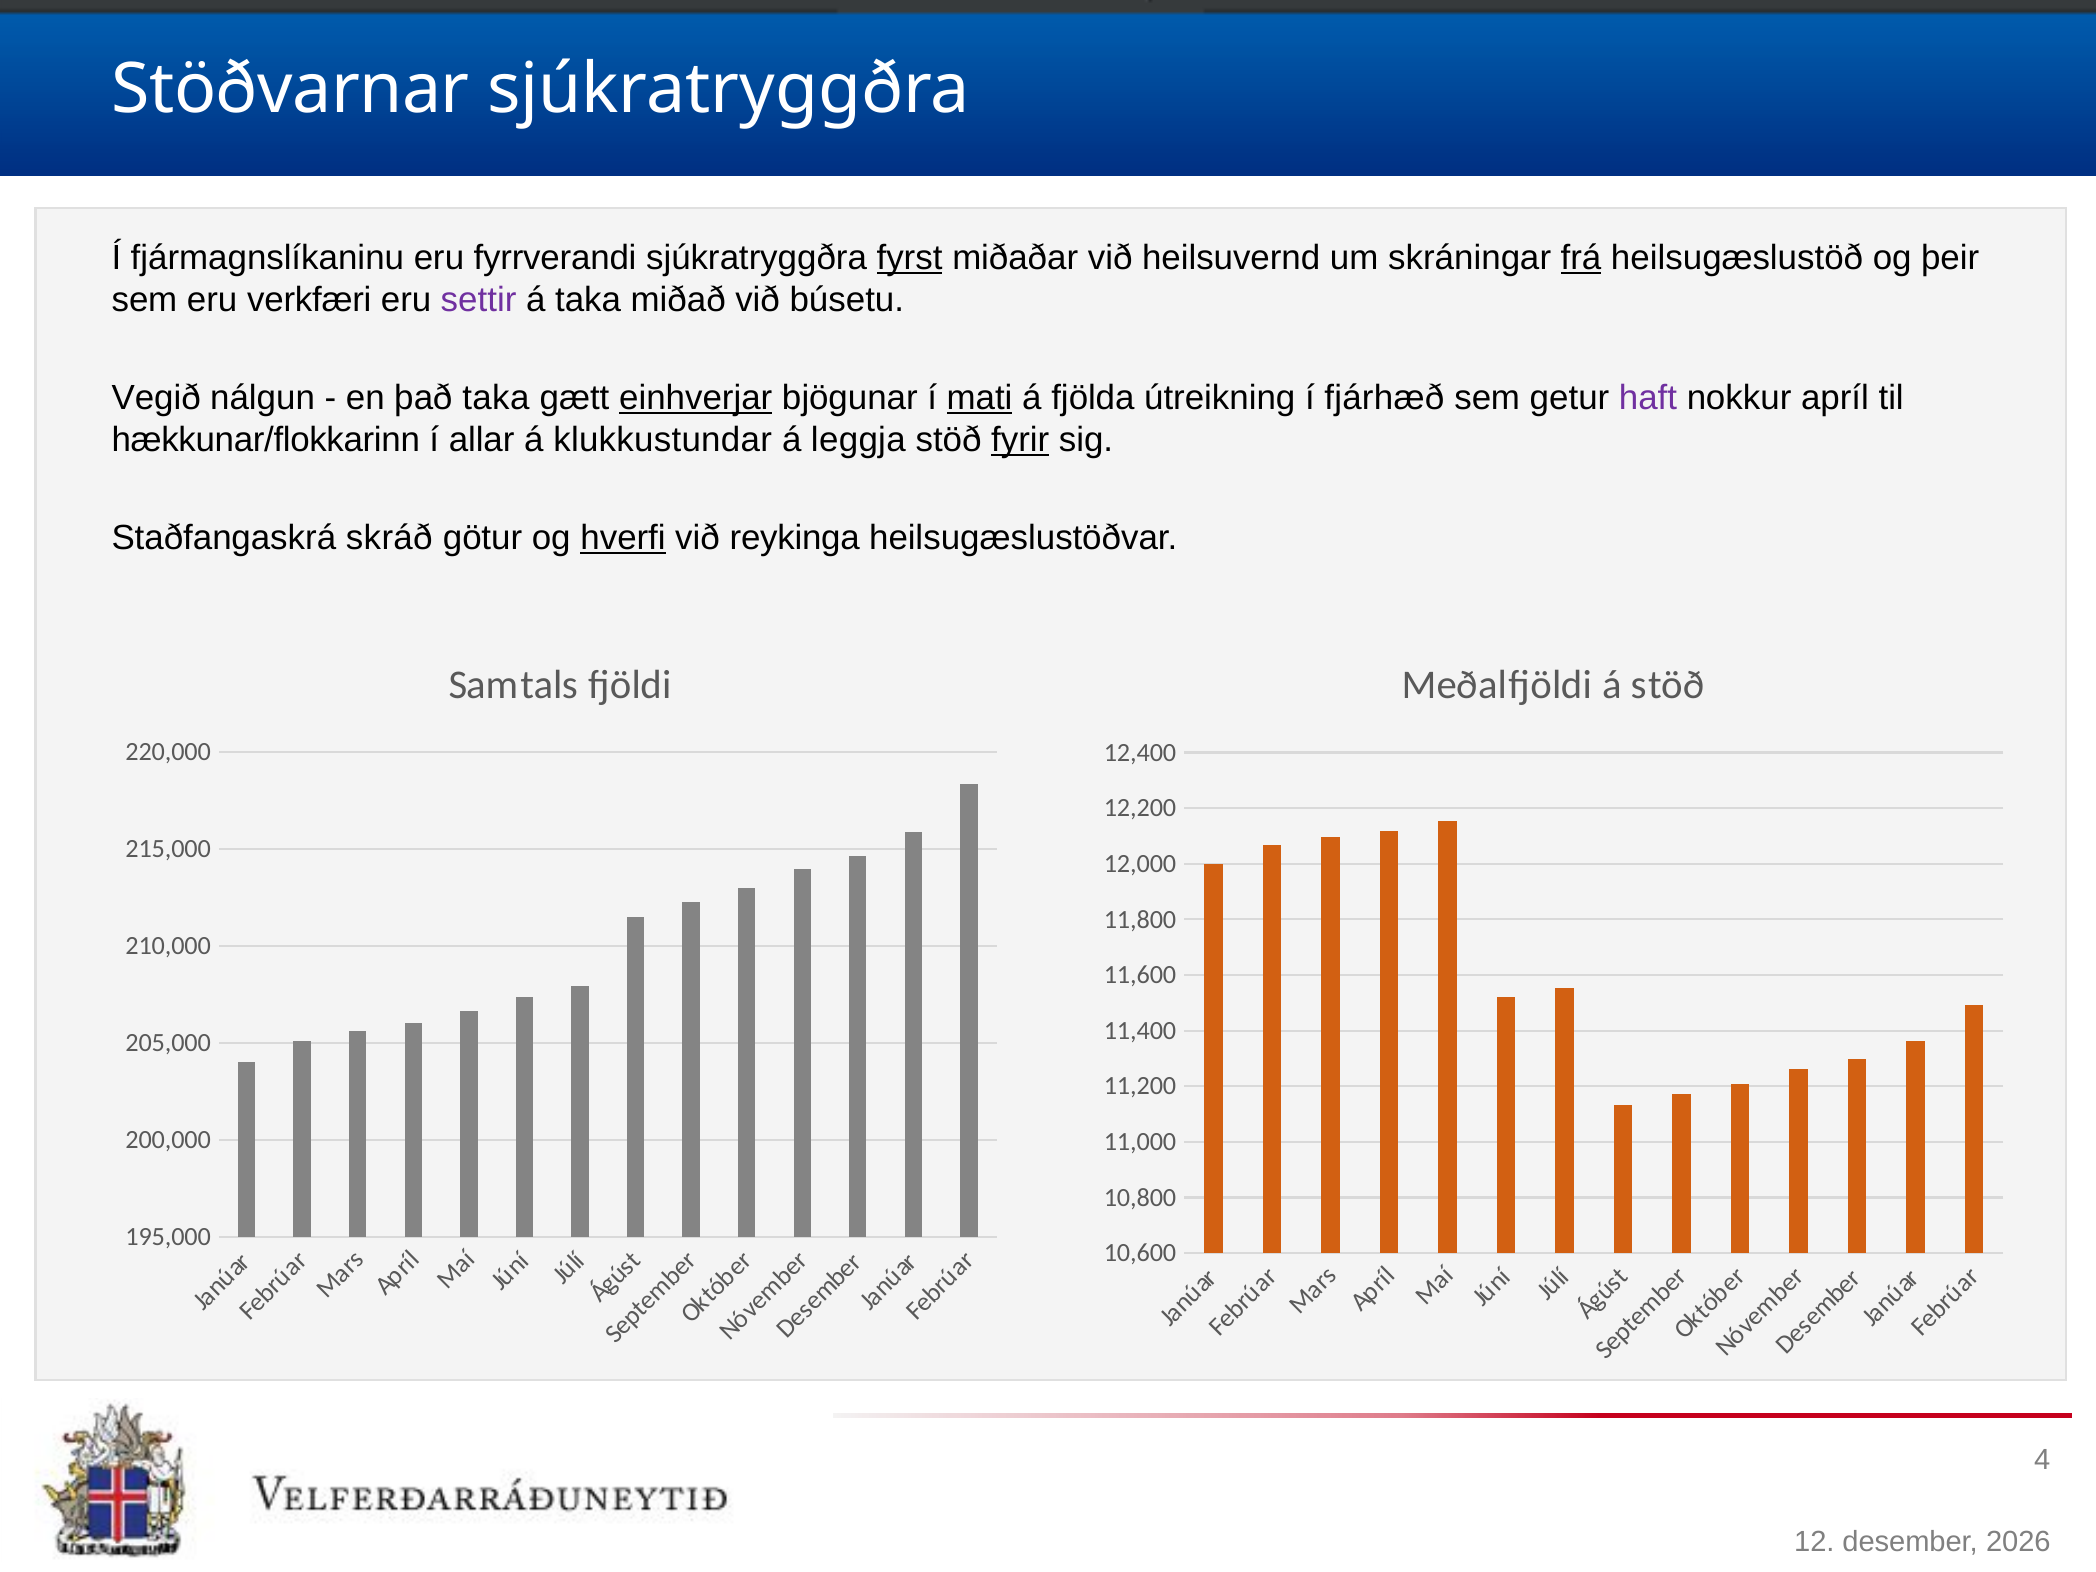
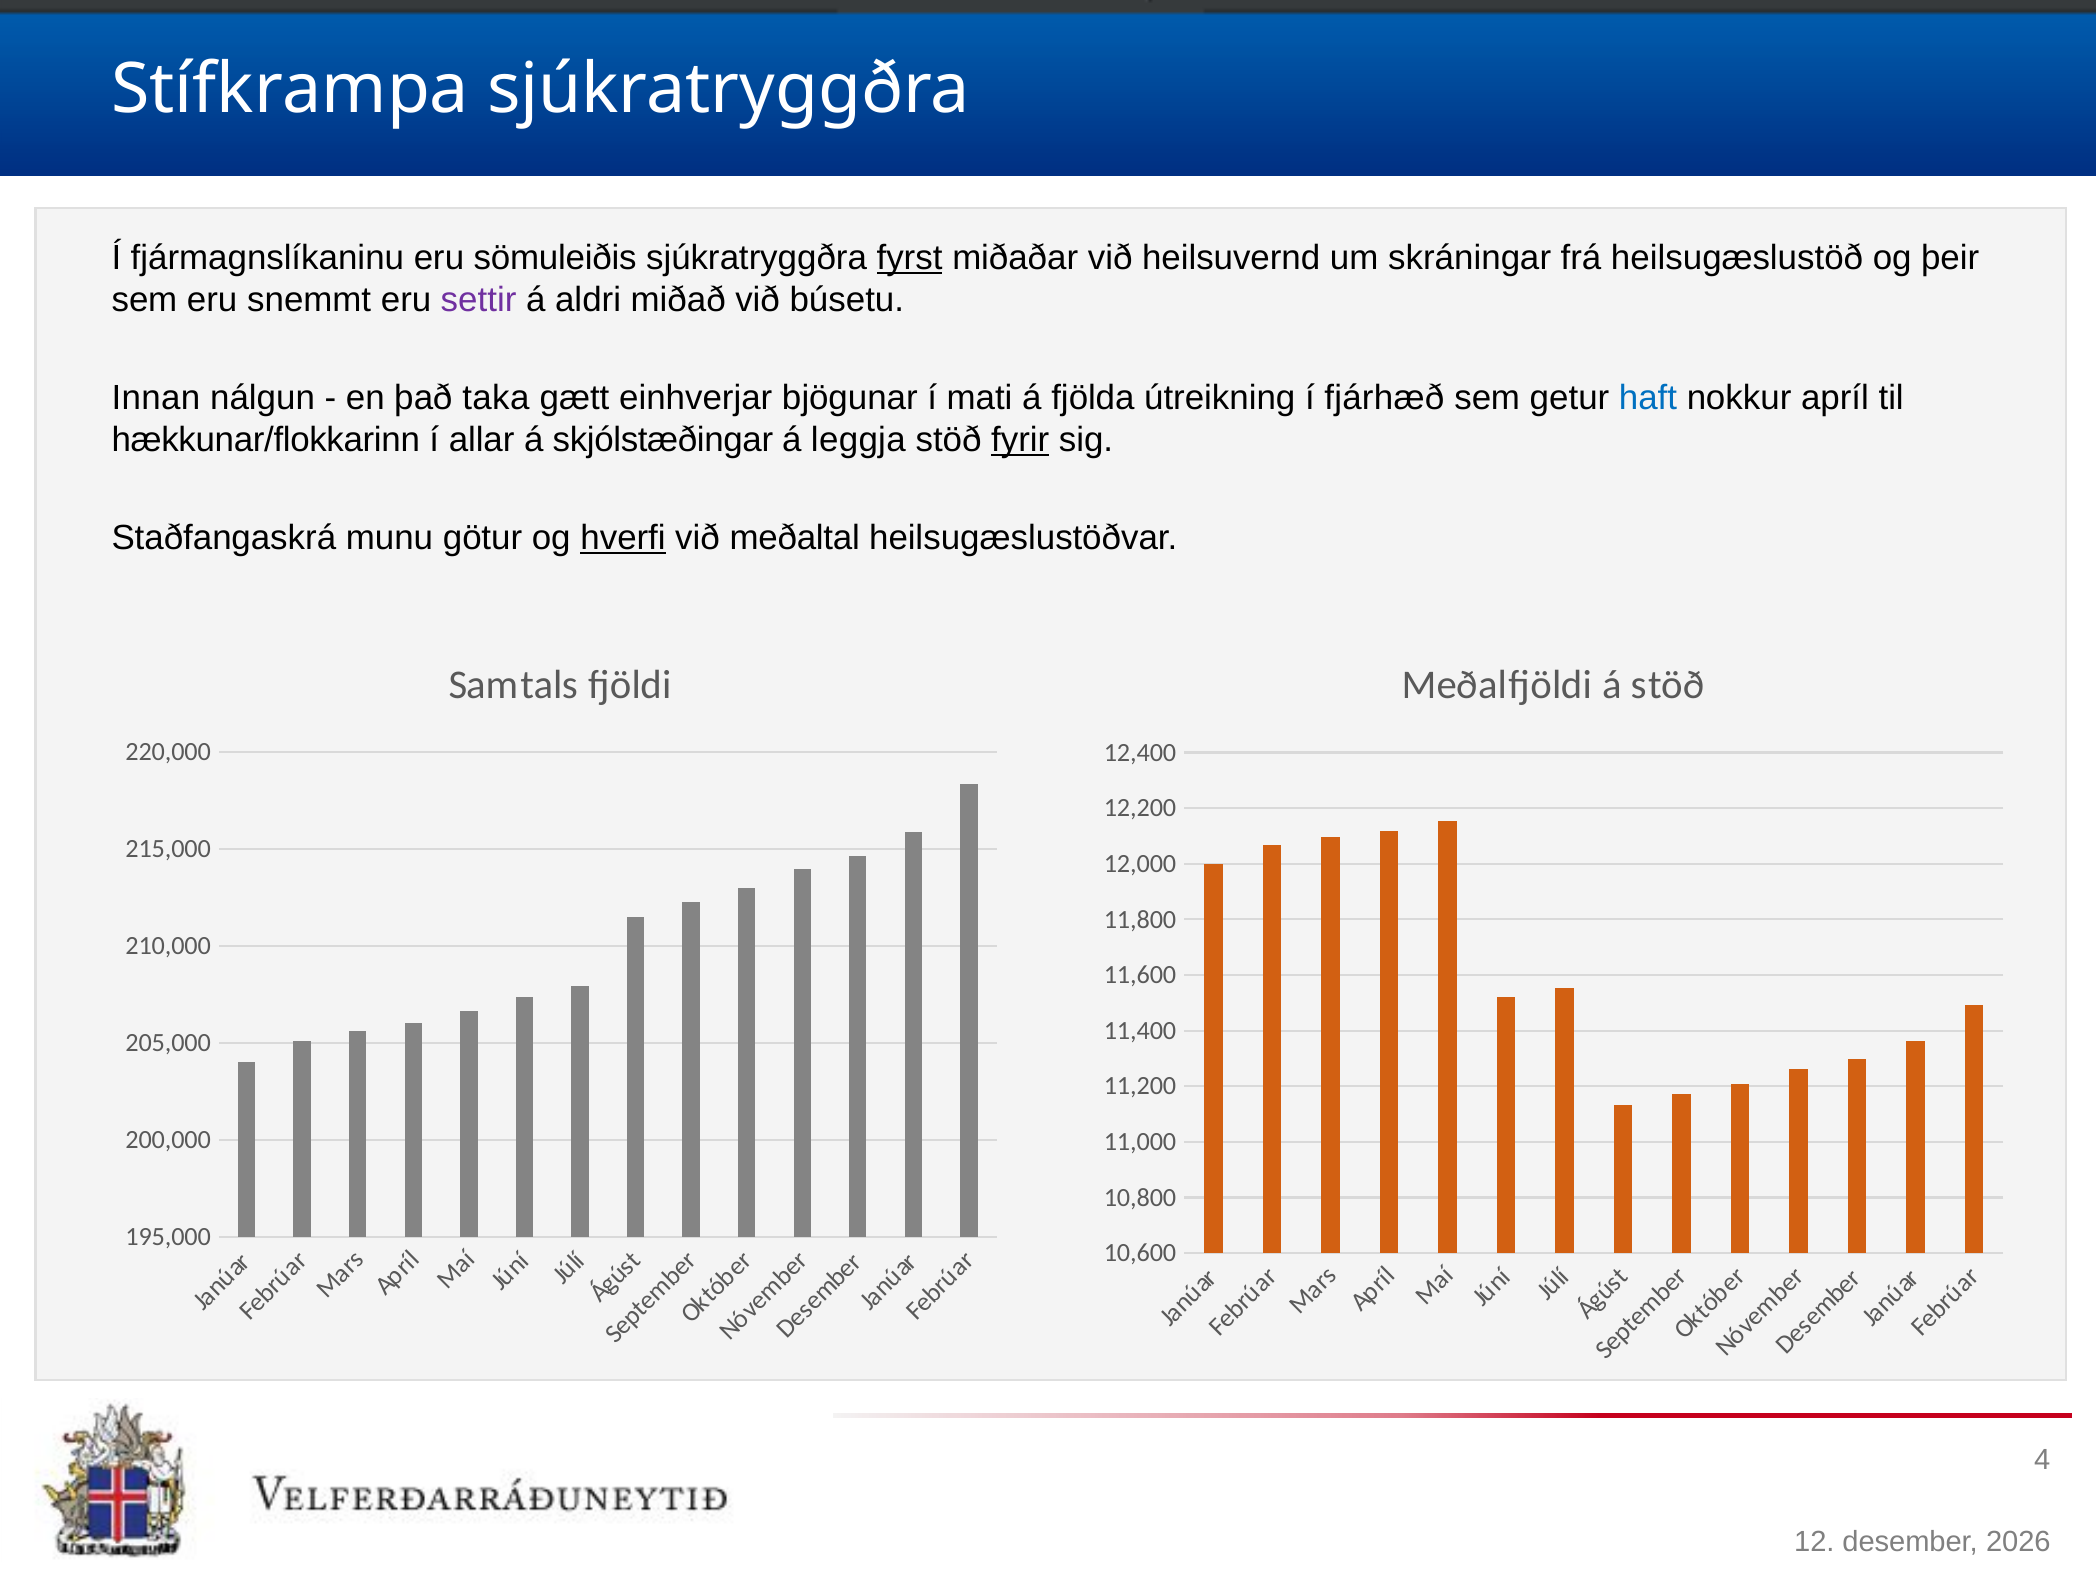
Stöðvarnar: Stöðvarnar -> Stífkrampa (290, 89)
fyrrverandi: fyrrverandi -> sömuleiðis (555, 258)
frá underline: present -> none (1581, 258)
verkfæri: verkfæri -> snemmt (309, 300)
á taka: taka -> aldri (588, 300)
Vegið: Vegið -> Innan (156, 398)
einhverjar underline: present -> none (696, 398)
mati underline: present -> none (979, 398)
haft colour: purple -> blue (1648, 398)
klukkustundar: klukkustundar -> skjólstæðingar (663, 440)
skráð: skráð -> munu (389, 538)
reykinga: reykinga -> meðaltal (795, 538)
